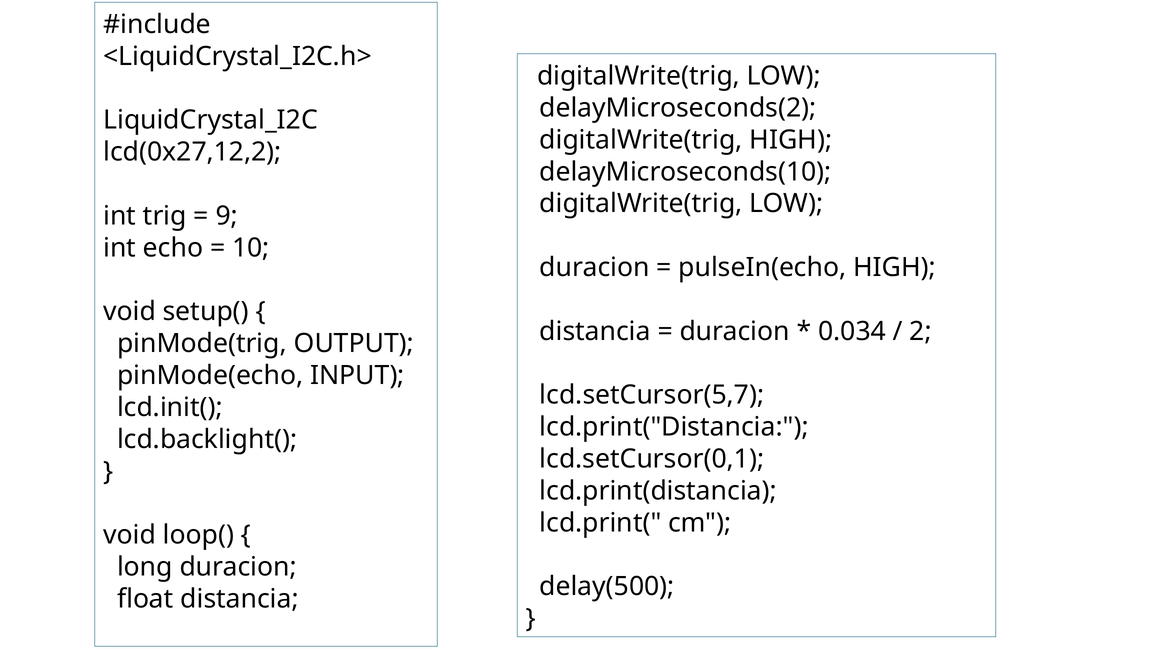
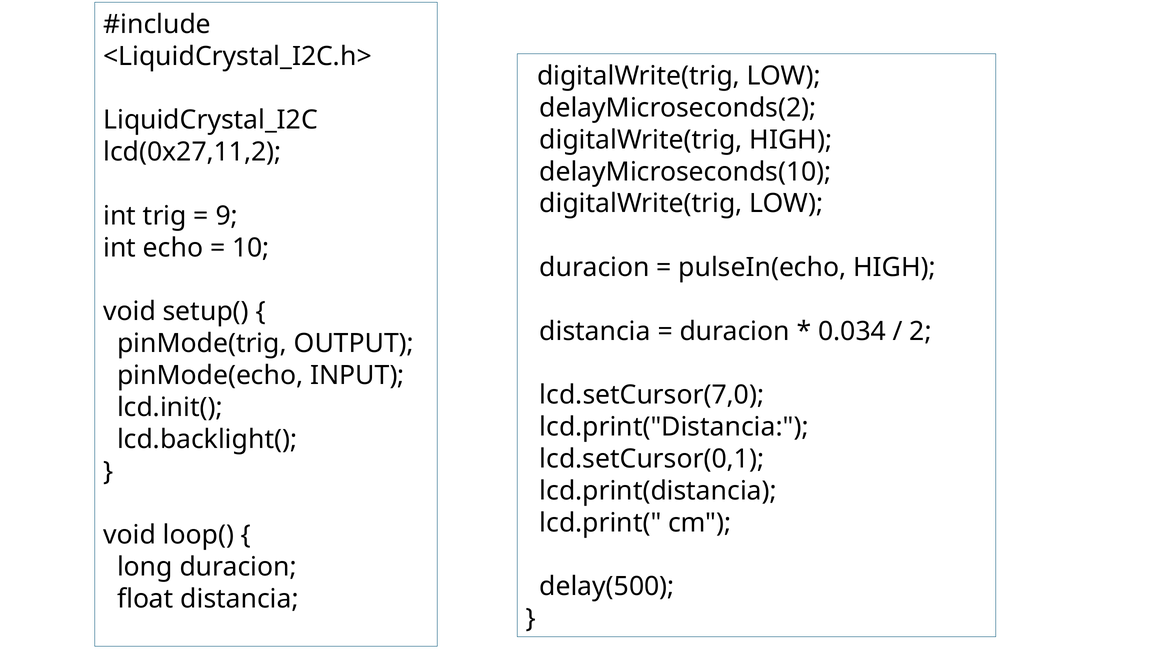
lcd(0x27,12,2: lcd(0x27,12,2 -> lcd(0x27,11,2 (192, 152)
lcd.setCursor(5,7: lcd.setCursor(5,7 -> lcd.setCursor(7,0 (652, 395)
